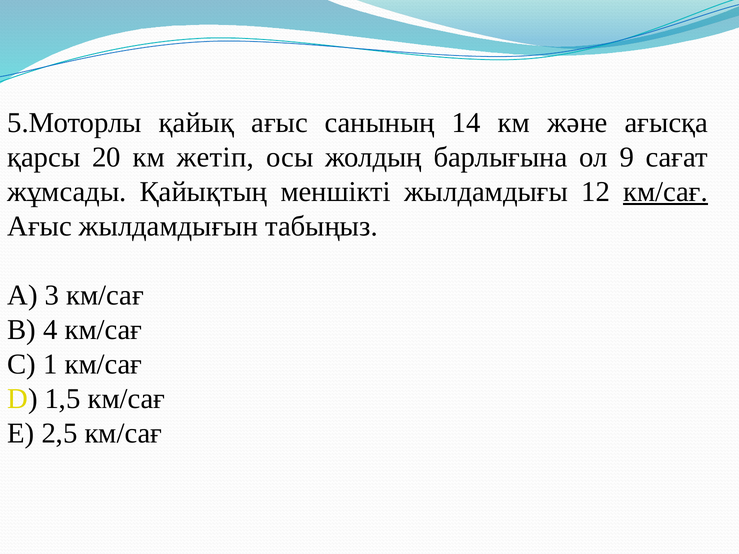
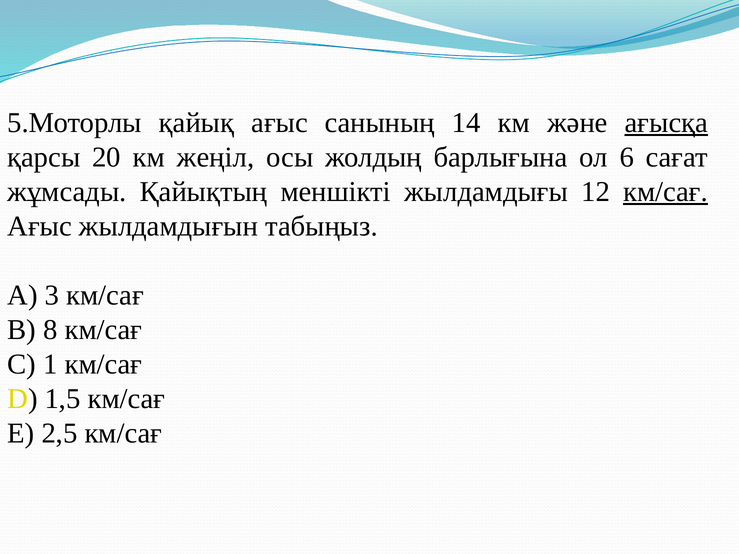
ағысқа underline: none -> present (666, 123)
жетіп: жетіп -> жеңіл (215, 157)
9: 9 -> 6 (627, 157)
4: 4 -> 8 (50, 330)
